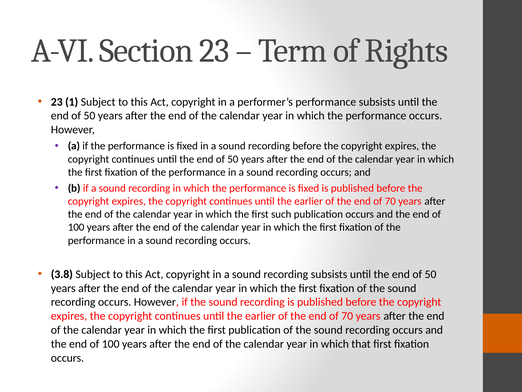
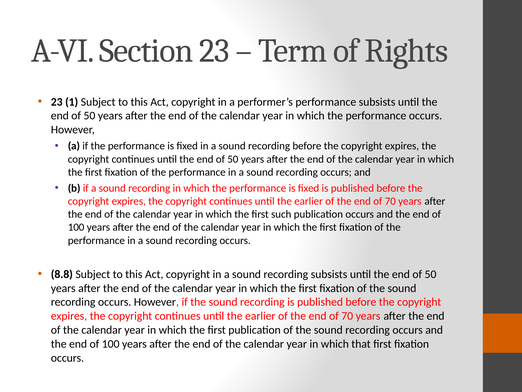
3.8: 3.8 -> 8.8 (62, 274)
